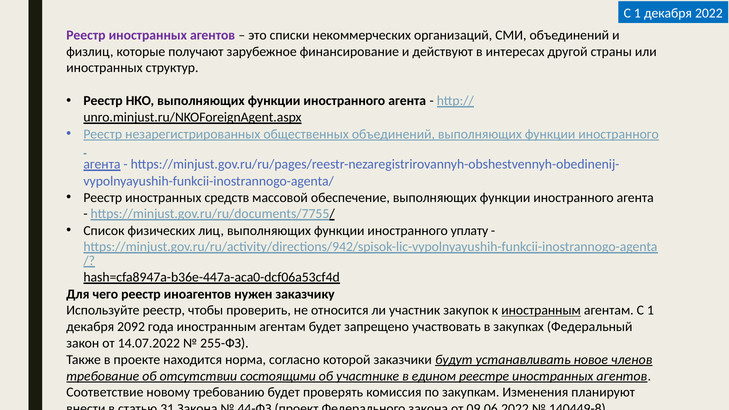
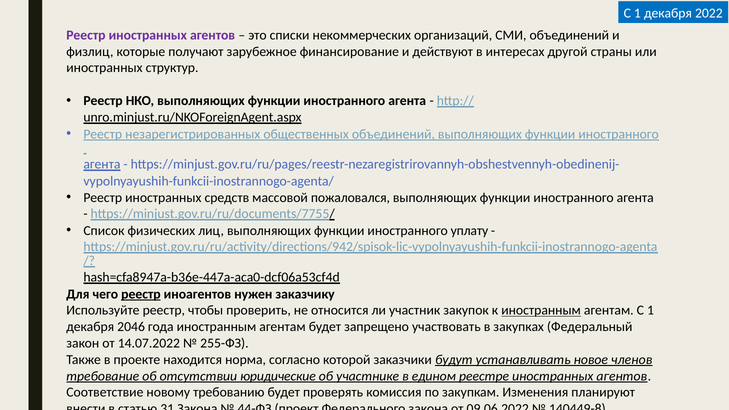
обеспечение: обеспечение -> пожаловался (350, 198)
реестр underline: none -> present (141, 294)
2092: 2092 -> 2046 (131, 327)
состоящими: состоящими -> юридические (278, 376)
